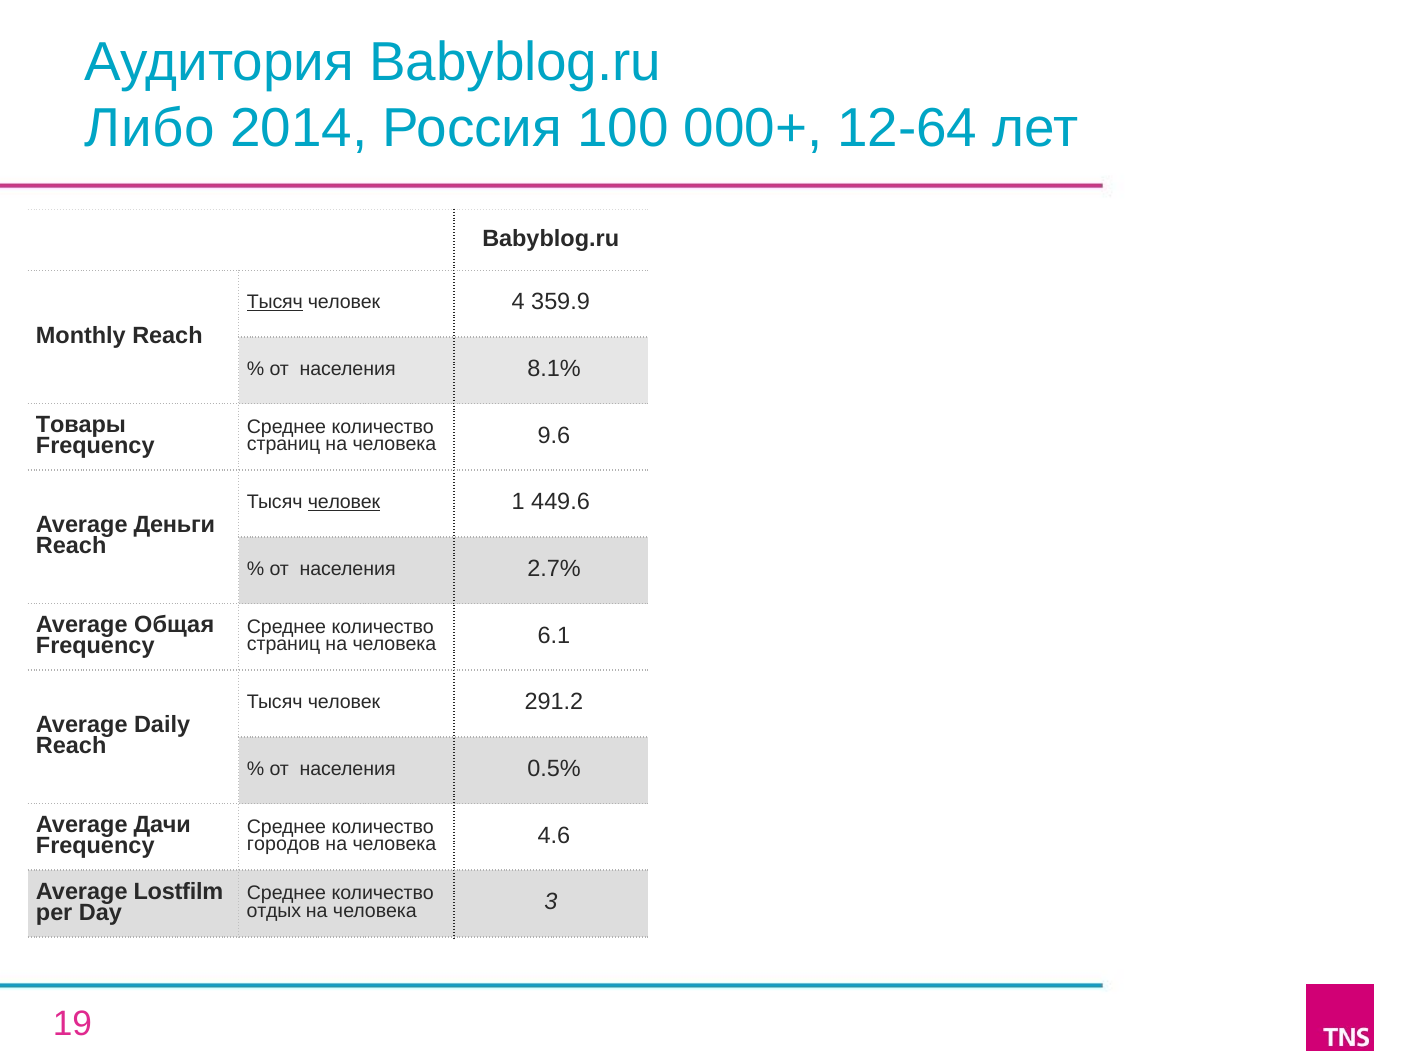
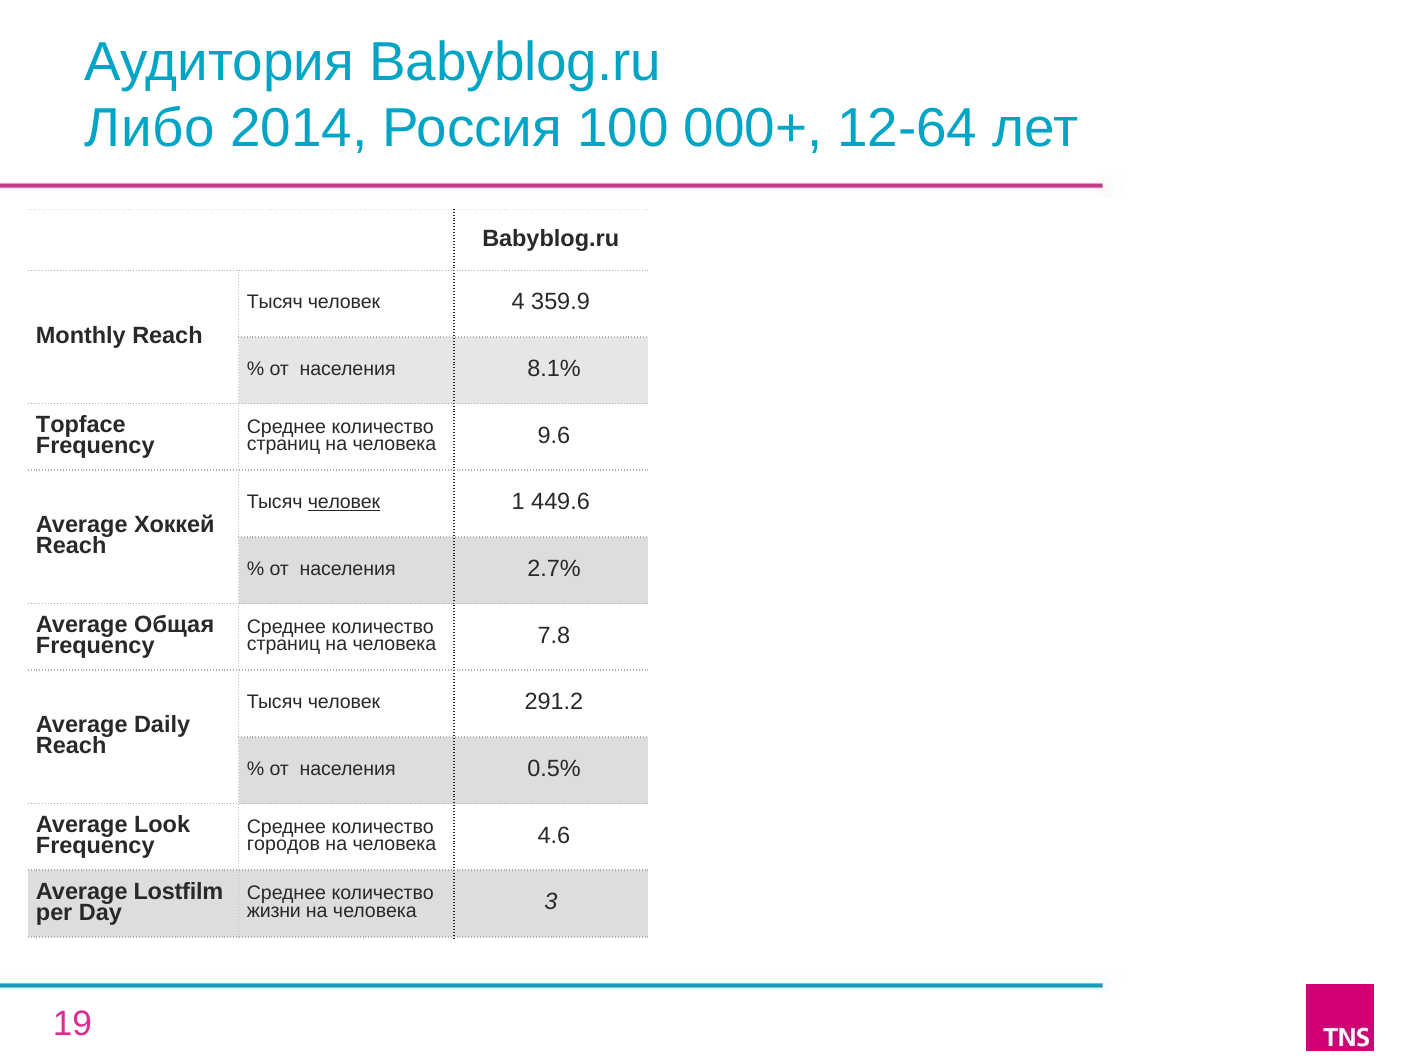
Тысяч underline: present -> none (275, 302)
Товары: Товары -> Topface (81, 425)
Деньги: Деньги -> Хоккей (174, 525)
6.1: 6.1 -> 7.8 (554, 635)
Дачи: Дачи -> Look (162, 824)
отдых: отдых -> жизни (274, 911)
